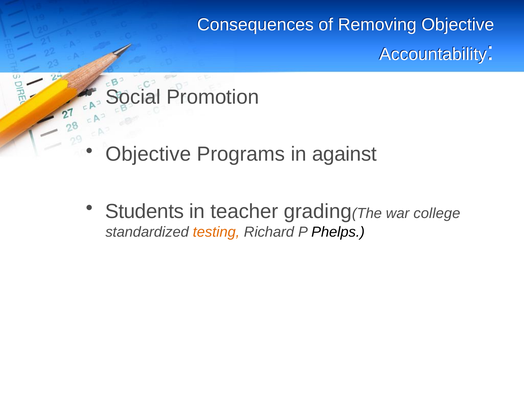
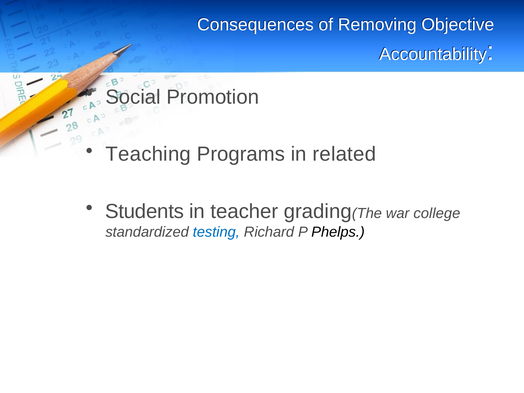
Objective: Objective -> Teaching (148, 154)
against: against -> related (344, 154)
testing colour: orange -> blue (216, 232)
